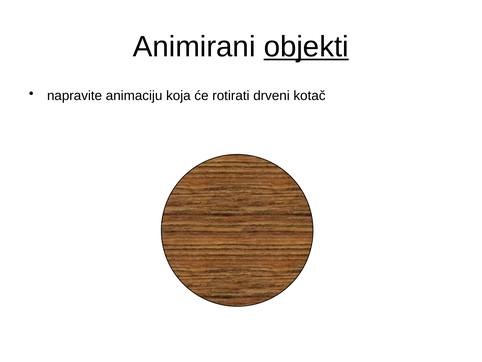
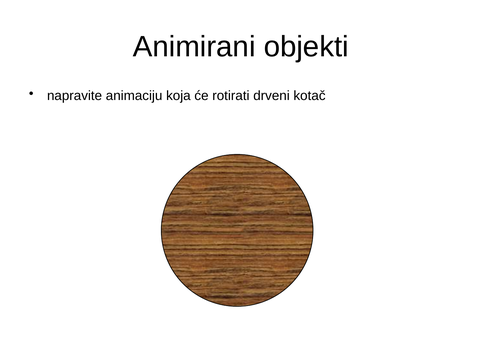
objekti underline: present -> none (306, 47)
